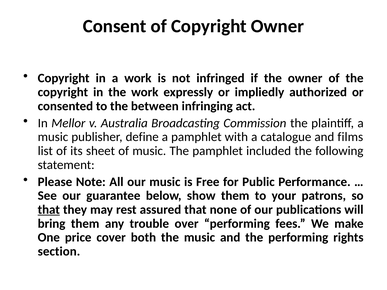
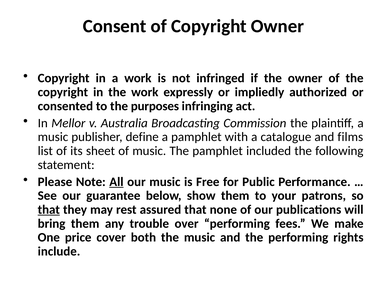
between: between -> purposes (155, 106)
All underline: none -> present (116, 182)
section: section -> include (59, 252)
